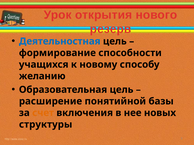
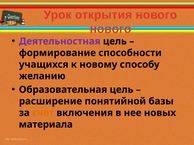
резерв: резерв -> нового (111, 29)
Деятельностная colour: blue -> purple (60, 41)
структуры: структуры -> материала (46, 125)
